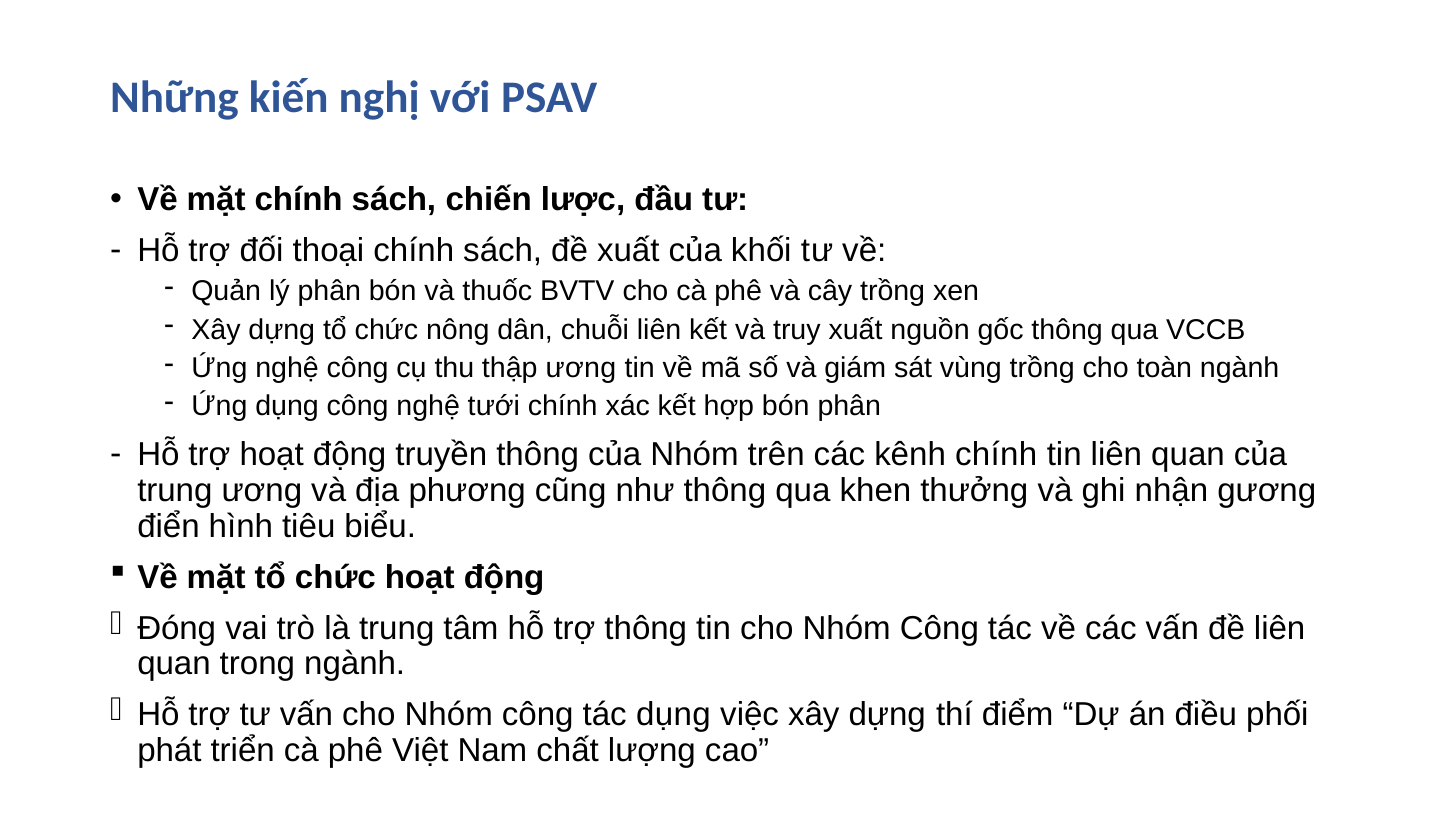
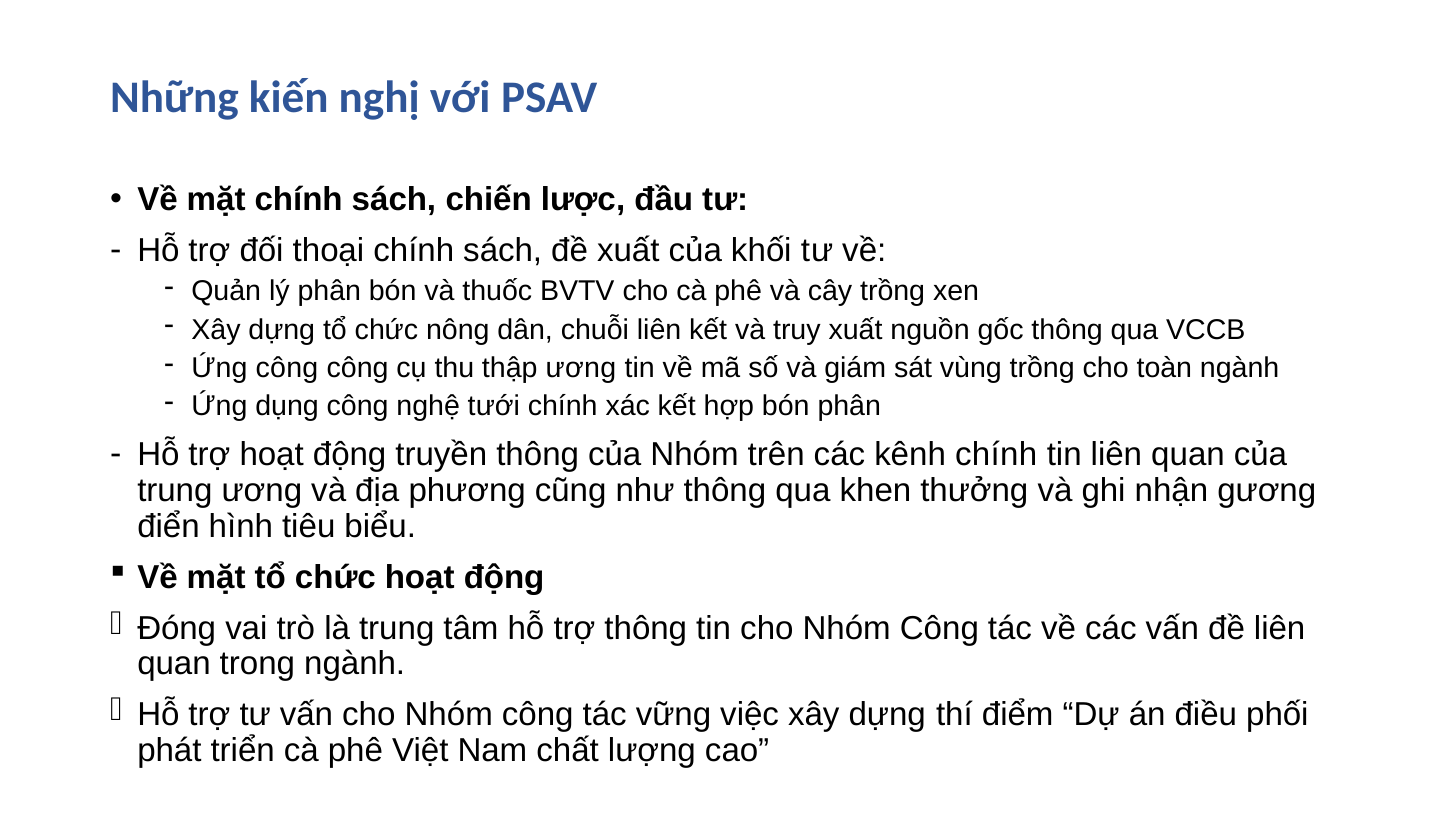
Ứng nghệ: nghệ -> công (287, 368)
tác dụng: dụng -> vững (674, 714)
